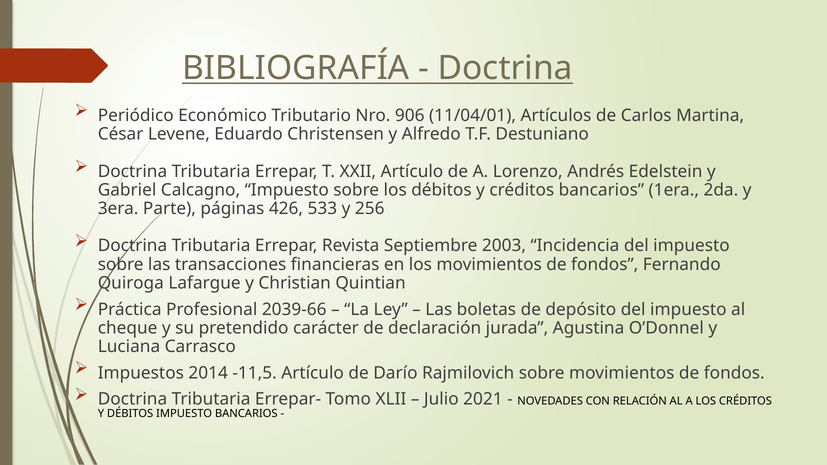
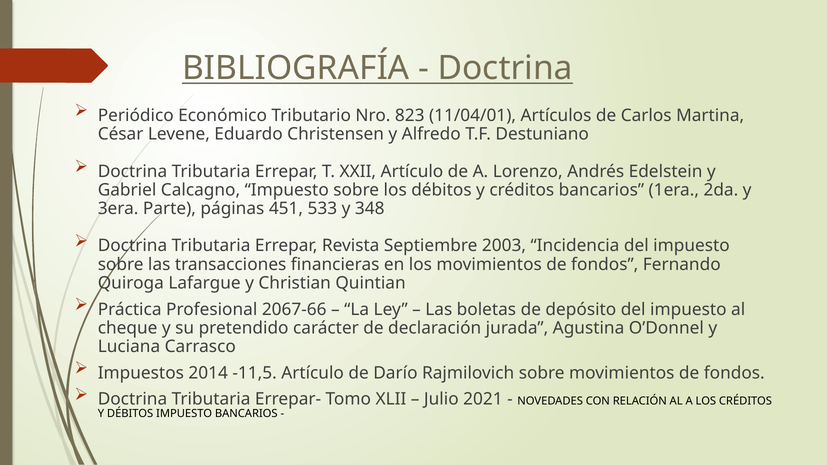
906: 906 -> 823 (410, 116)
426: 426 -> 451 (286, 209)
256: 256 -> 348 (370, 209)
2039-66: 2039-66 -> 2067-66 (294, 309)
